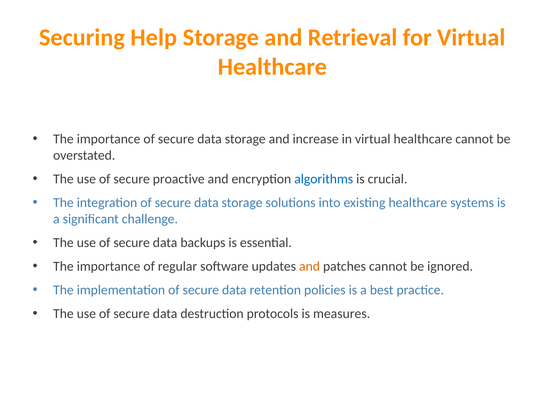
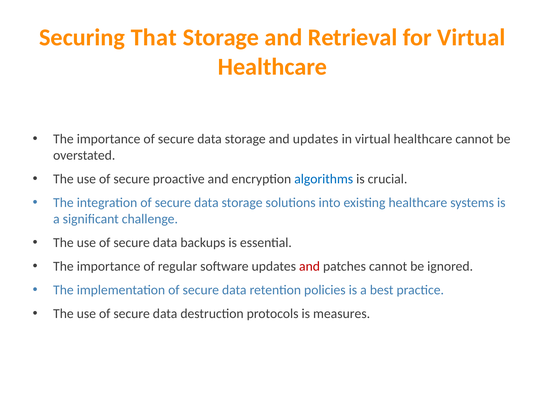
Help: Help -> That (154, 38)
and increase: increase -> updates (316, 139)
and colour: orange -> red (309, 266)
